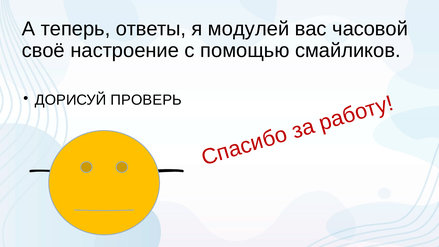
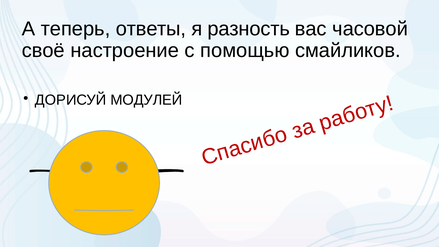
модулей: модулей -> разность (249, 29)
ПРОВЕРЬ: ПРОВЕРЬ -> МОДУЛЕЙ (146, 100)
